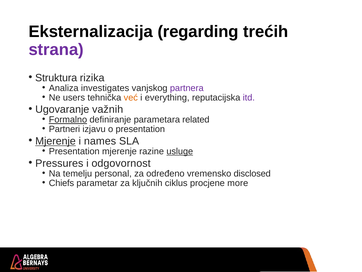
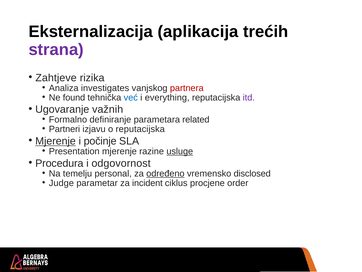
regarding: regarding -> aplikacija (198, 32)
Struktura: Struktura -> Zahtjeve (56, 78)
partnera colour: purple -> red (187, 88)
users: users -> found (74, 97)
već colour: orange -> blue (131, 97)
Formalno underline: present -> none (68, 120)
o presentation: presentation -> reputacijska (140, 129)
names: names -> počinje (100, 141)
Pressures: Pressures -> Procedura (59, 163)
određeno underline: none -> present (165, 173)
Chiefs: Chiefs -> Judge (61, 183)
ključnih: ključnih -> incident (147, 183)
more: more -> order (238, 183)
